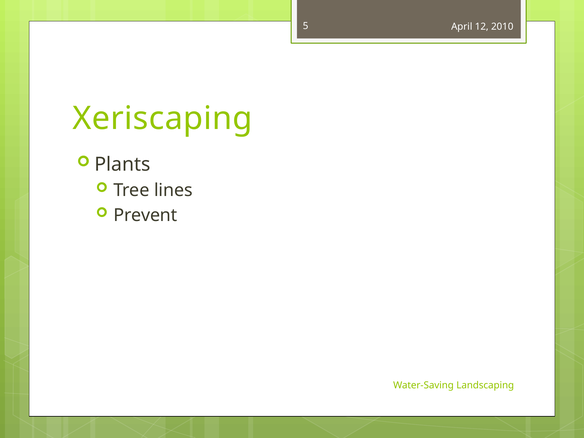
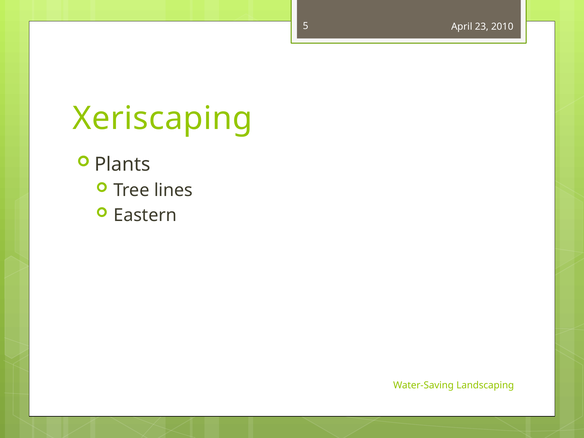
12: 12 -> 23 (482, 27)
Prevent: Prevent -> Eastern (145, 215)
